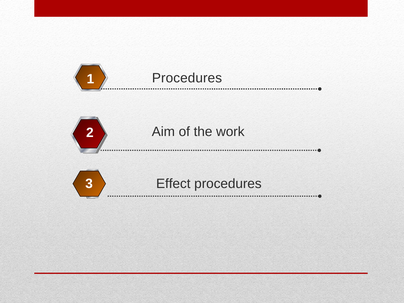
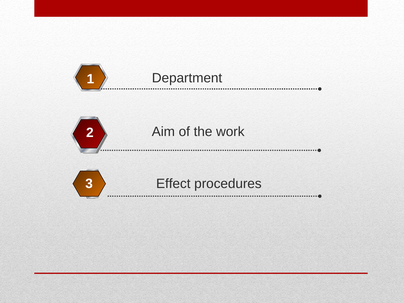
Procedures: Procedures -> Department (187, 78)
